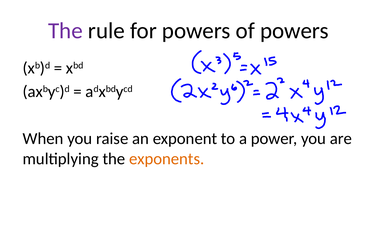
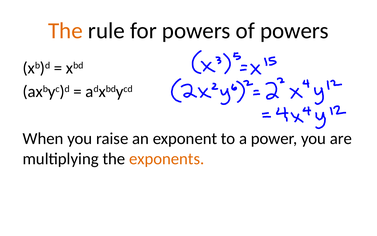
The colour: purple -> orange (65, 31)
